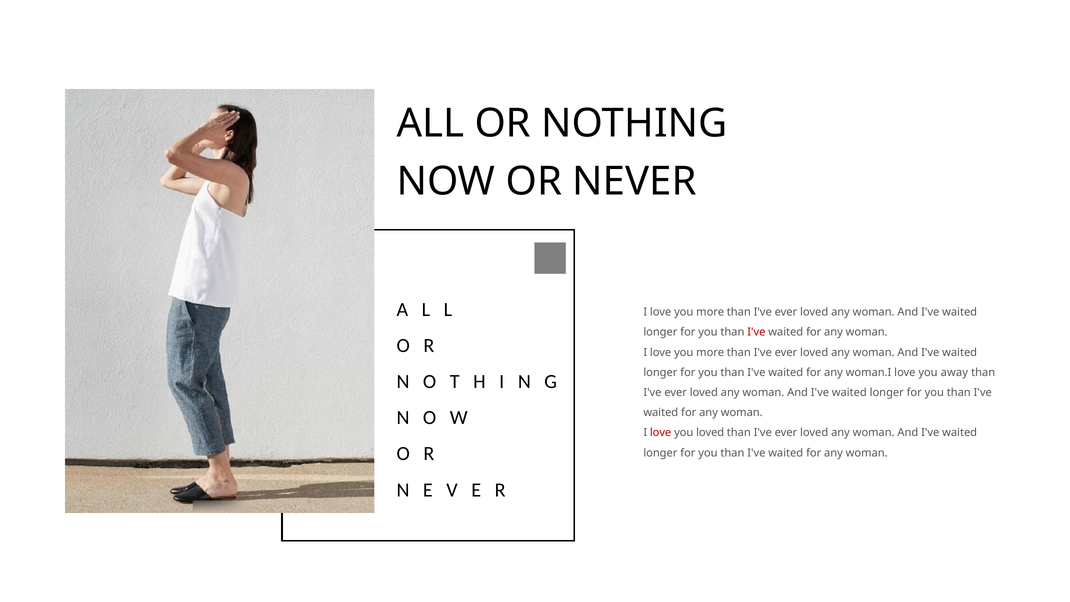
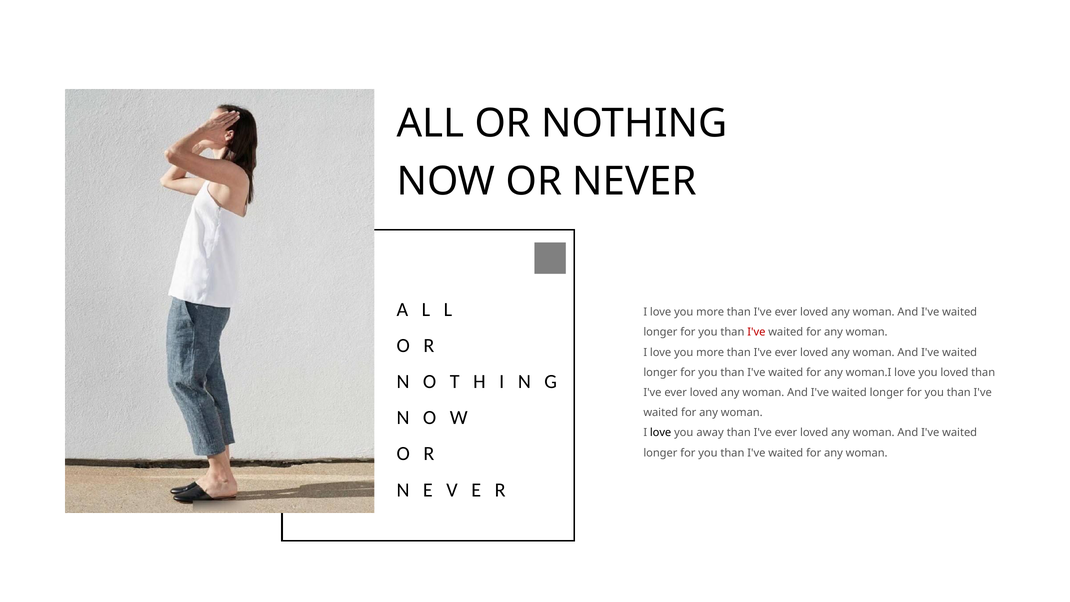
you away: away -> loved (954, 372)
love colour: red -> black (661, 433)
you loved: loved -> away (710, 433)
